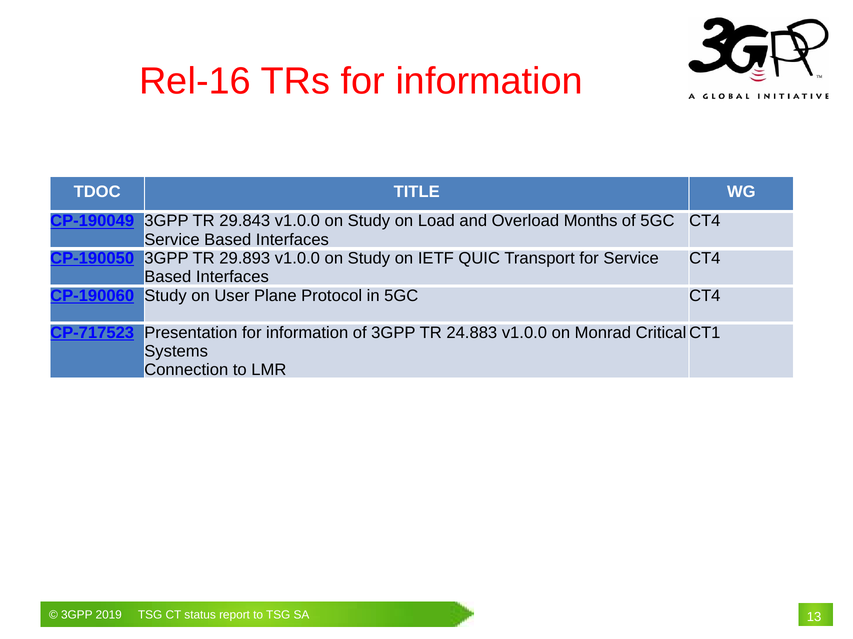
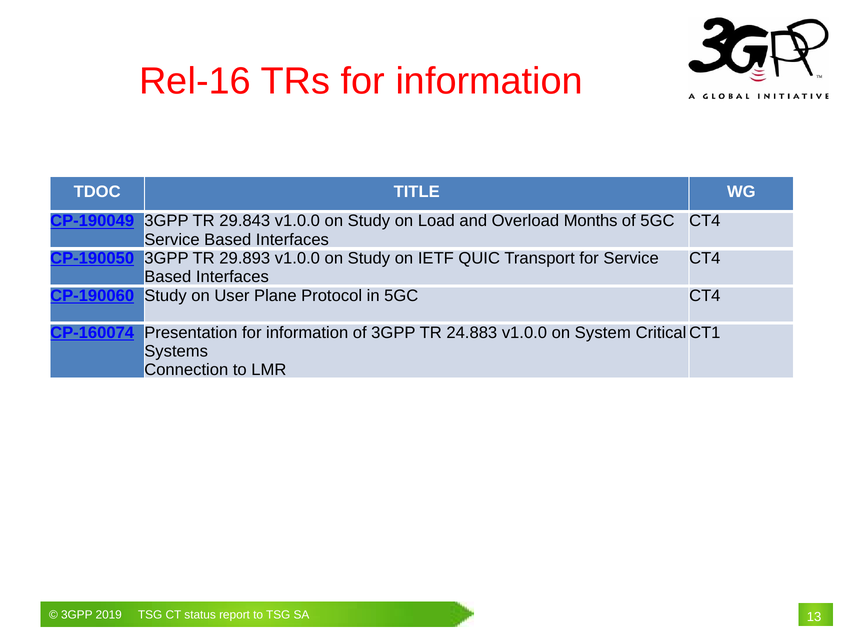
CP-717523: CP-717523 -> CP-160074 (92, 333)
Monrad: Monrad -> System (603, 333)
